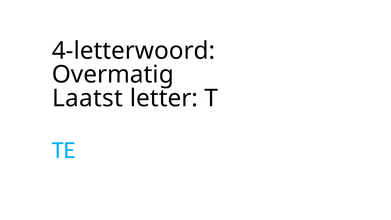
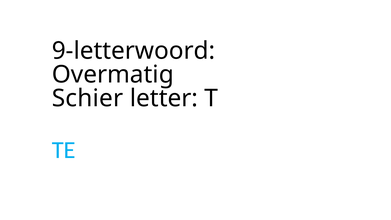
4-letterwoord: 4-letterwoord -> 9-letterwoord (134, 51)
Laatst: Laatst -> Schier (88, 98)
